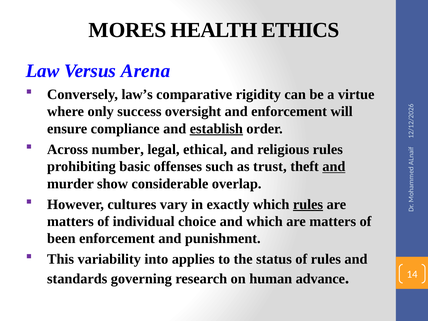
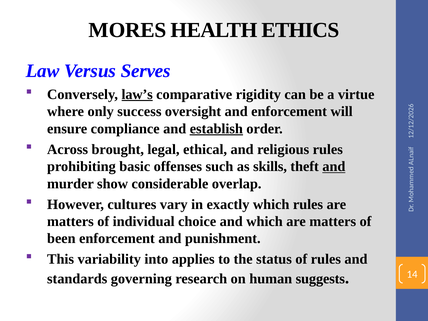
Arena: Arena -> Serves (146, 71)
law’s underline: none -> present (137, 94)
number: number -> brought (118, 149)
trust: trust -> skills (270, 167)
rules underline: present -> none (308, 204)
advance: advance -> suggests (320, 279)
